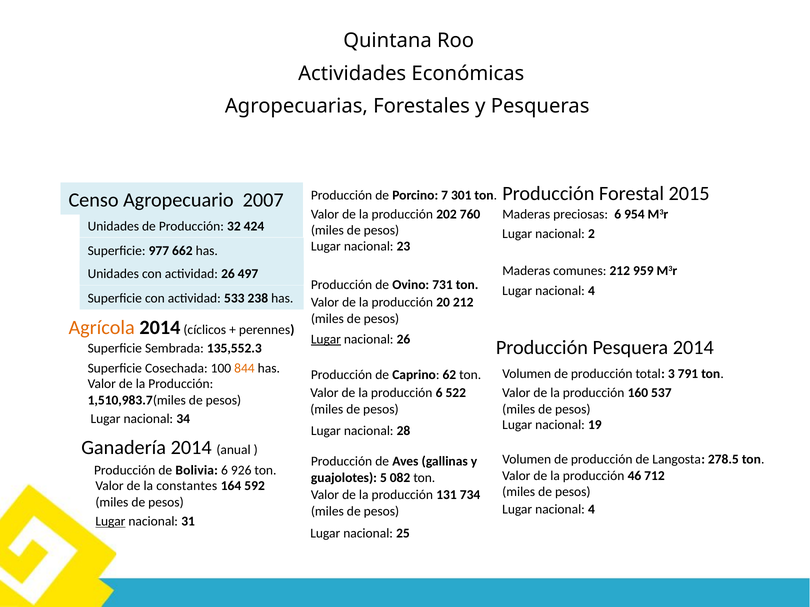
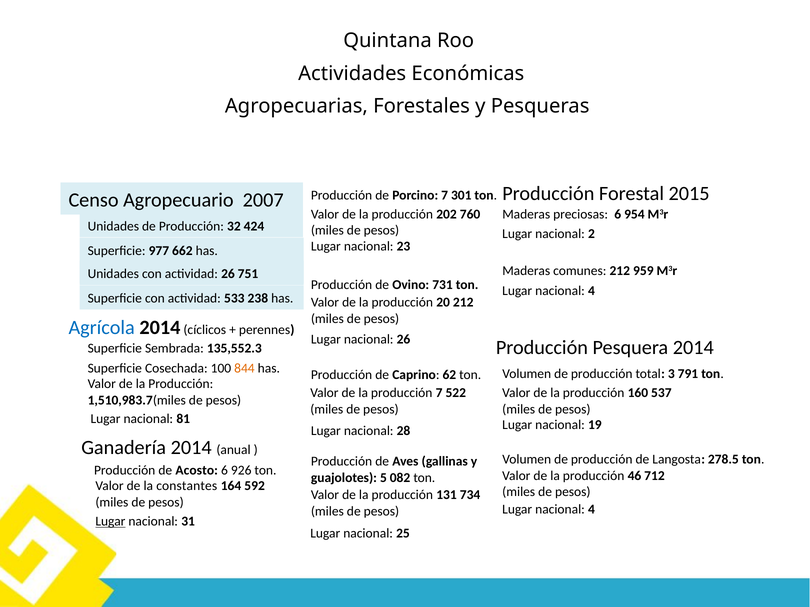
497: 497 -> 751 (248, 274)
Agrícola colour: orange -> blue (102, 328)
Lugar underline: present -> none (326, 339)
producción 6: 6 -> 7 (439, 393)
34: 34 -> 81 (183, 419)
Bolivia: Bolivia -> Acosto (197, 471)
